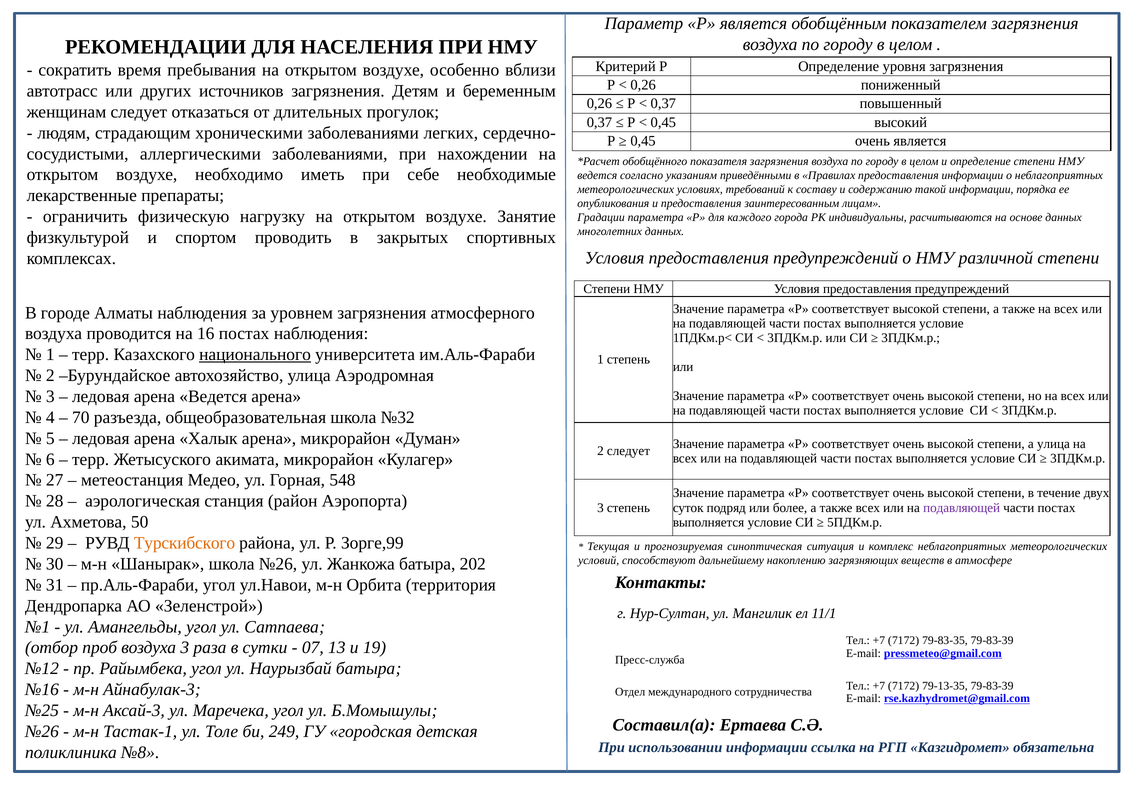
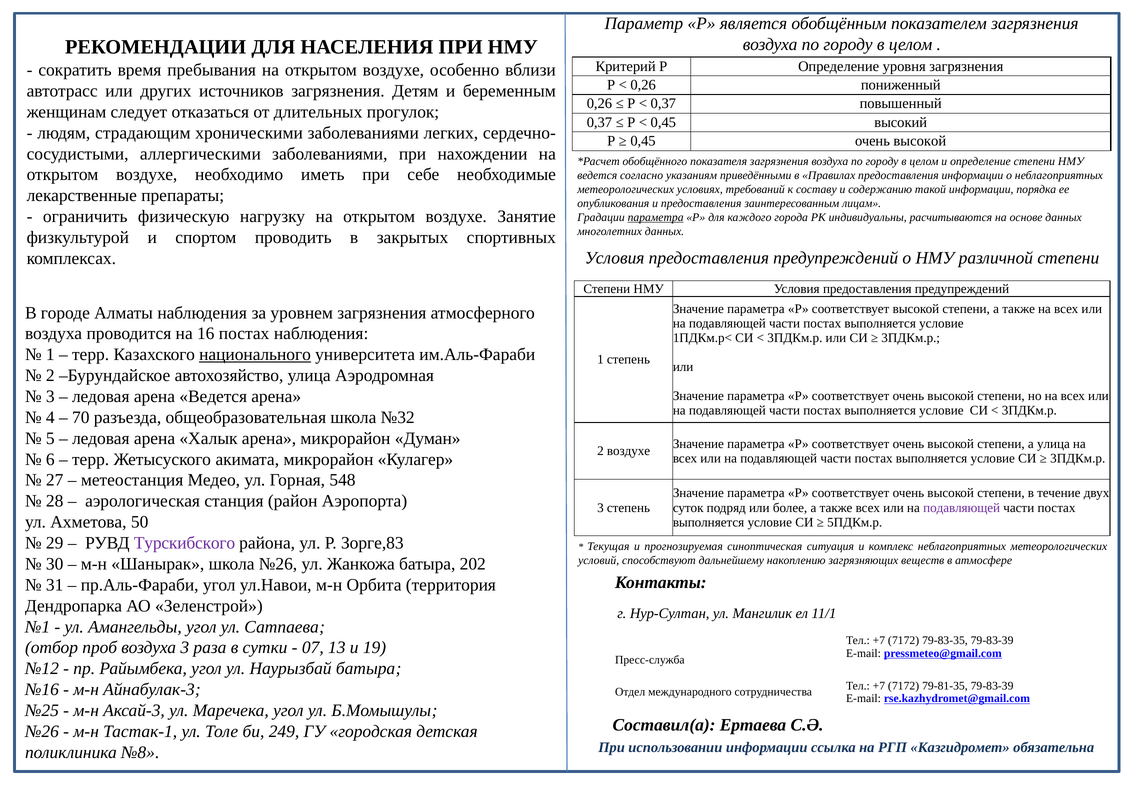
0,45 очень является: является -> высокой (920, 141)
параметра underline: none -> present (656, 217)
2 следует: следует -> воздухе (629, 451)
Турскибского colour: orange -> purple (185, 543)
Зорге,99: Зорге,99 -> Зорге,83 (372, 543)
79-13-35: 79-13-35 -> 79-81-35 (945, 686)
